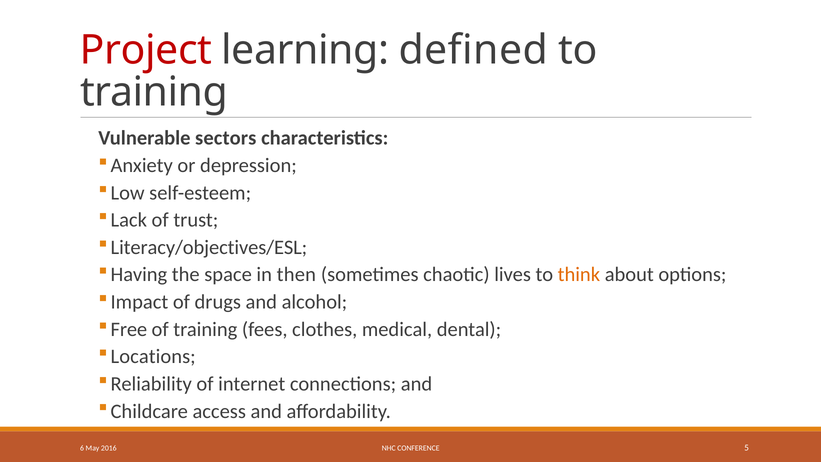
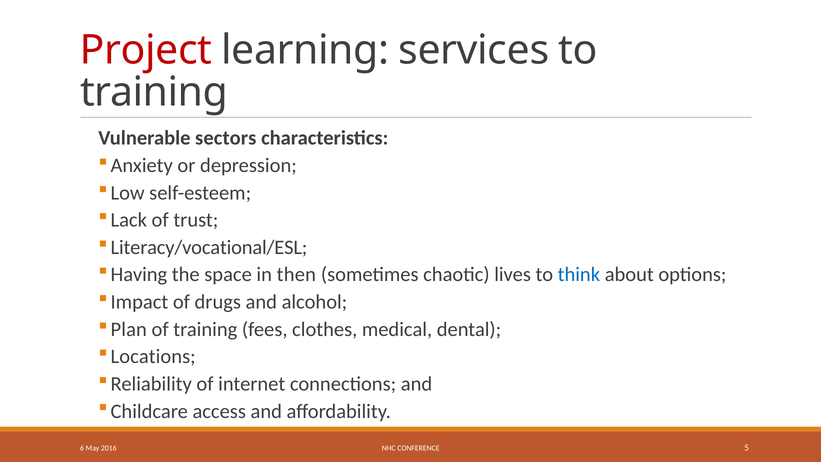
defined: defined -> services (474, 50)
Literacy/objectives/ESL: Literacy/objectives/ESL -> Literacy/vocational/ESL (209, 247)
think colour: orange -> blue (579, 275)
Free: Free -> Plan (129, 329)
